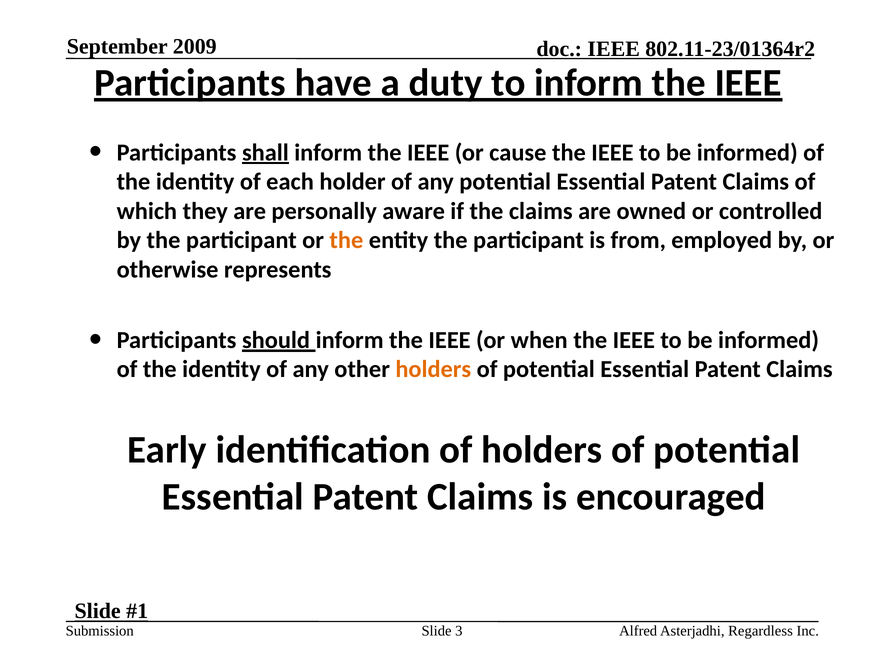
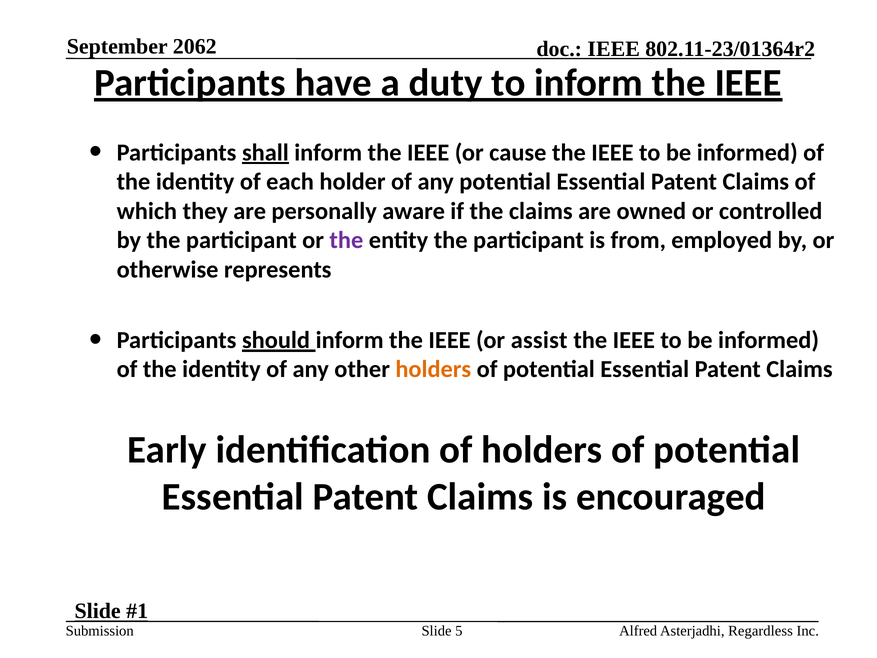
2009: 2009 -> 2062 (195, 46)
the colour: orange -> purple (346, 240)
when: when -> assist (539, 340)
3: 3 -> 5 (459, 631)
